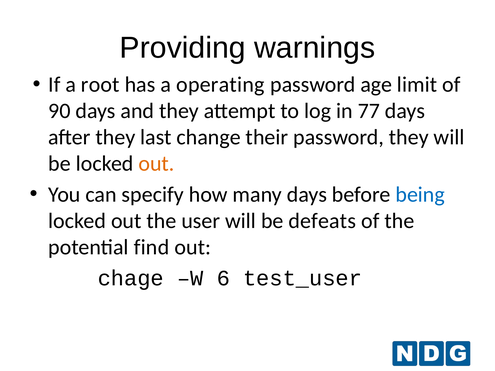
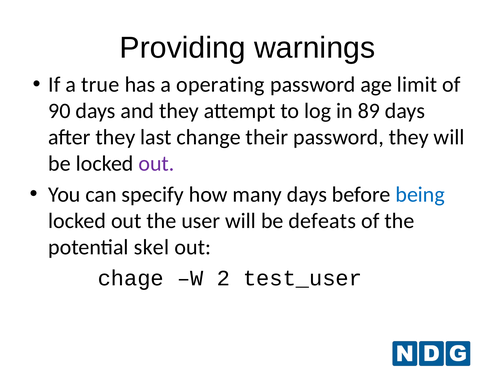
root: root -> true (100, 85)
77: 77 -> 89 (369, 111)
out colour: orange -> purple (156, 164)
find: find -> skel (152, 247)
6: 6 -> 2 (223, 278)
